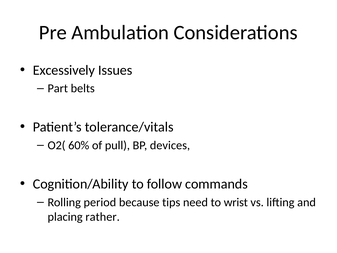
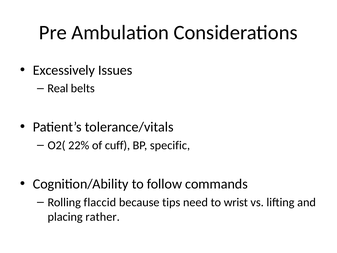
Part: Part -> Real (58, 88)
60%: 60% -> 22% (79, 145)
pull: pull -> cuff (117, 145)
devices: devices -> specific (170, 145)
period: period -> flaccid (100, 202)
